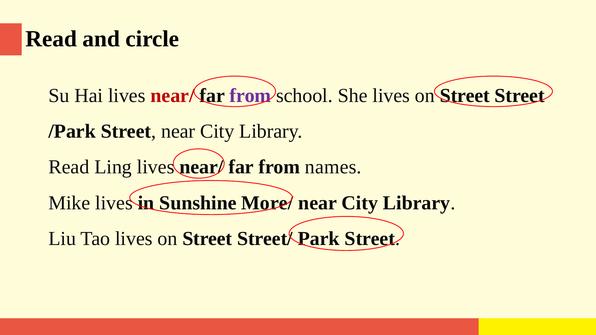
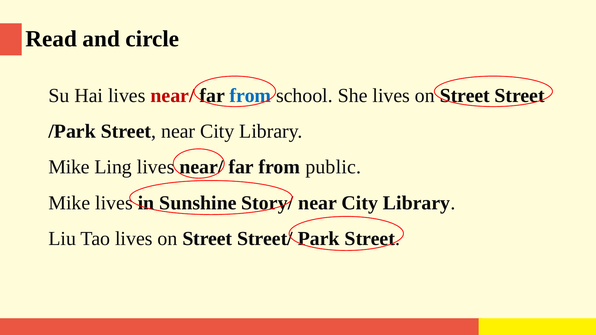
from colour: purple -> blue (250, 96)
Read: Read -> Mike (69, 167)
names: names -> public (333, 167)
More/: More/ -> Story/ (267, 203)
